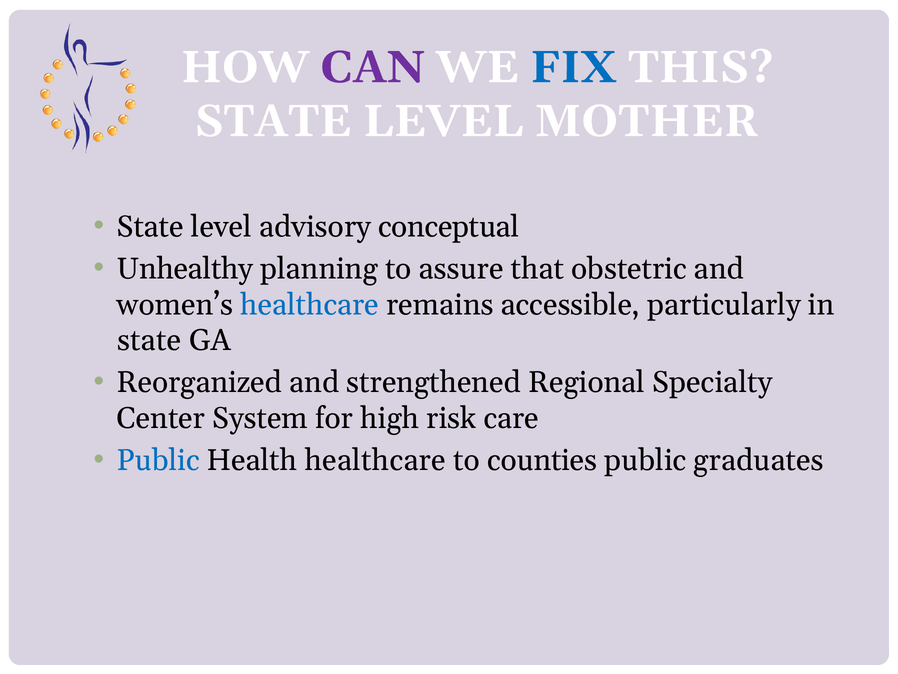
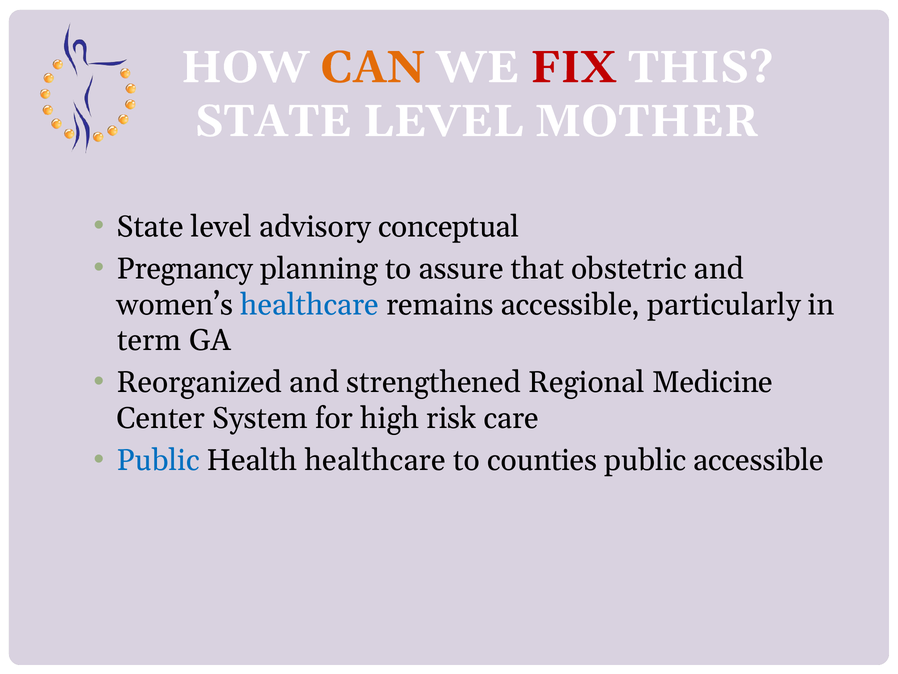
CAN colour: purple -> orange (373, 67)
FIX colour: blue -> red (574, 67)
Unhealthy: Unhealthy -> Pregnancy (185, 268)
state: state -> term (149, 340)
Specialty: Specialty -> Medicine (713, 382)
public graduates: graduates -> accessible (759, 460)
